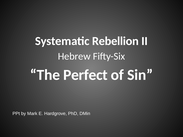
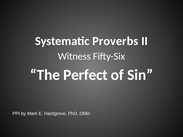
Rebellion: Rebellion -> Proverbs (115, 41)
Hebrew: Hebrew -> Witness (74, 56)
